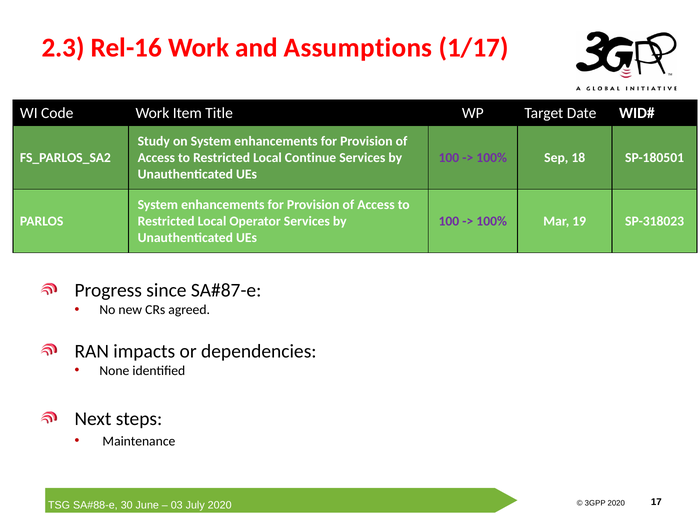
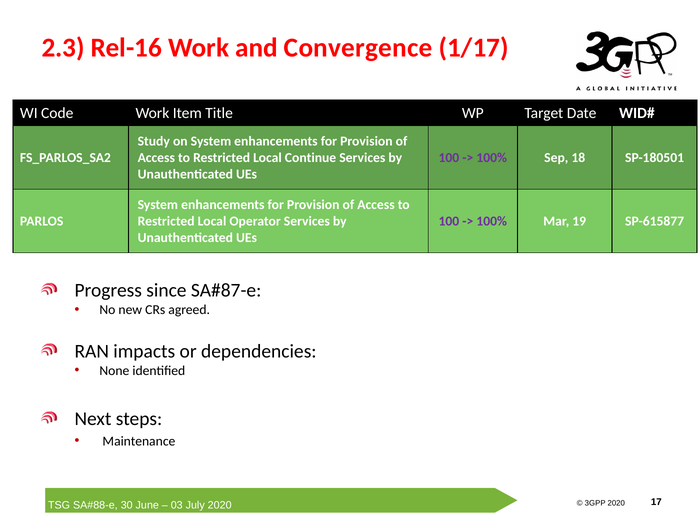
Assumptions: Assumptions -> Convergence (358, 48)
SP-318023: SP-318023 -> SP-615877 (655, 221)
